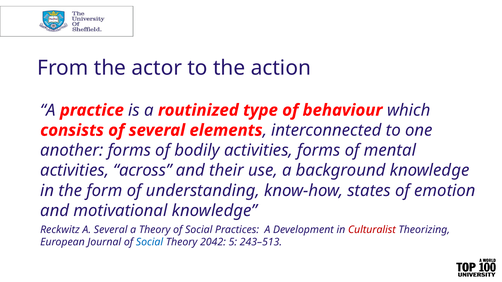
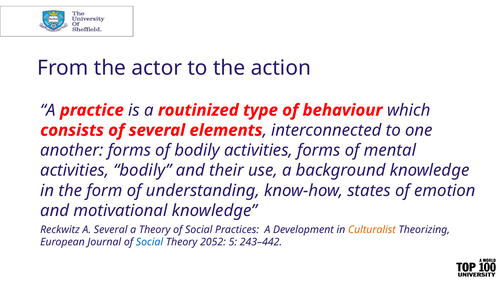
activities across: across -> bodily (142, 171)
Culturalist colour: red -> orange (372, 230)
2042: 2042 -> 2052 (213, 242)
243–513: 243–513 -> 243–442 (261, 242)
